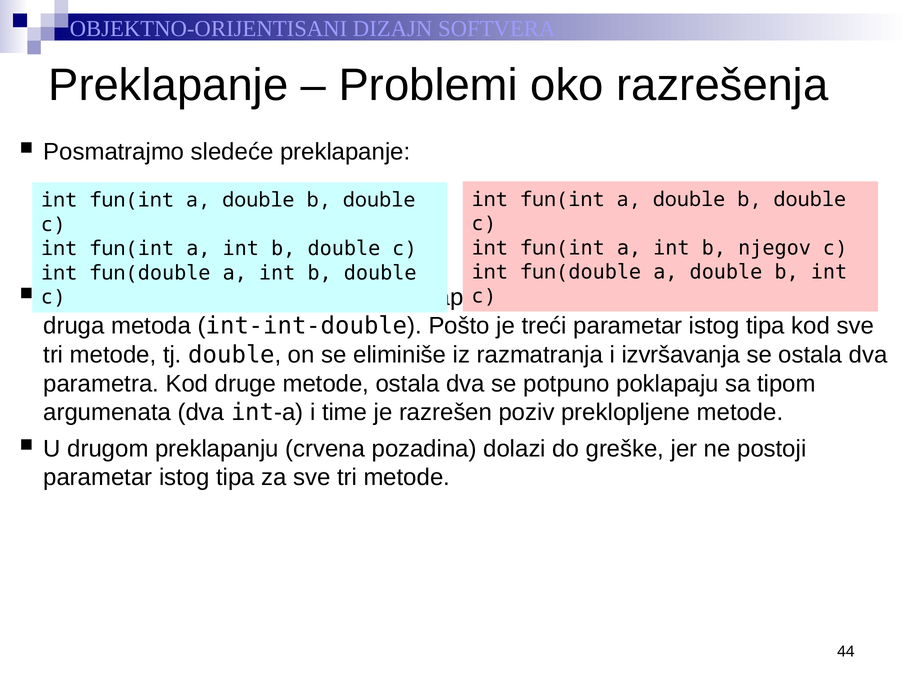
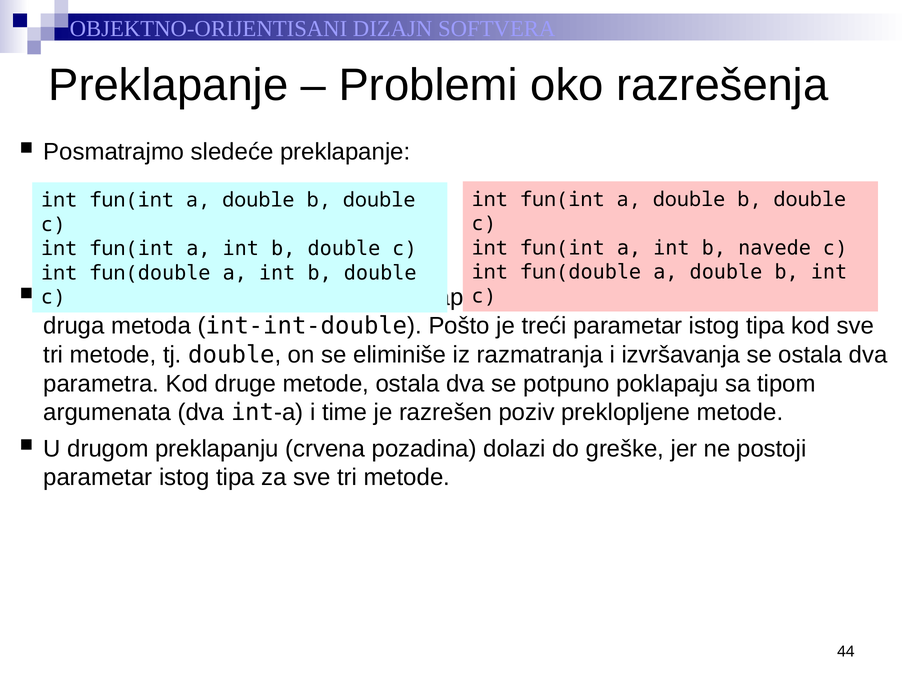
njegov: njegov -> navede (775, 248)
